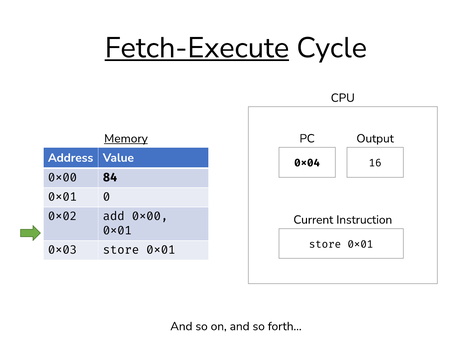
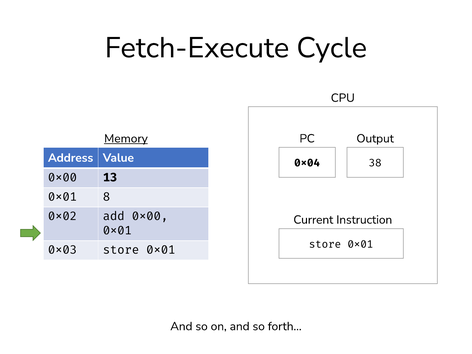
Fetch-Execute underline: present -> none (197, 48)
16: 16 -> 38 (375, 163)
84: 84 -> 13 (110, 178)
0: 0 -> 8 (106, 197)
